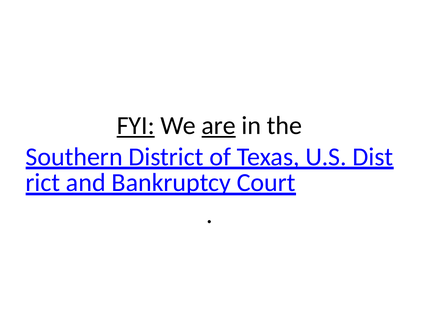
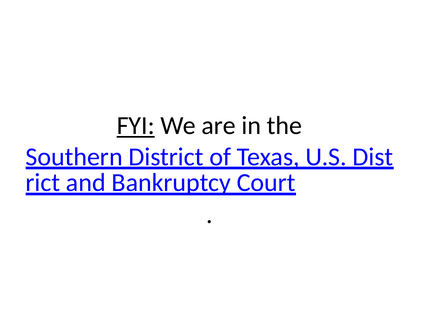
are underline: present -> none (219, 125)
